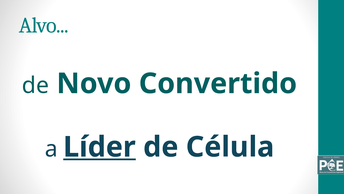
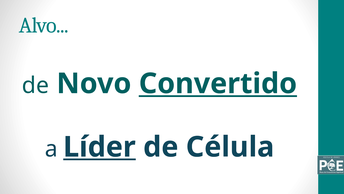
Convertido underline: none -> present (218, 83)
